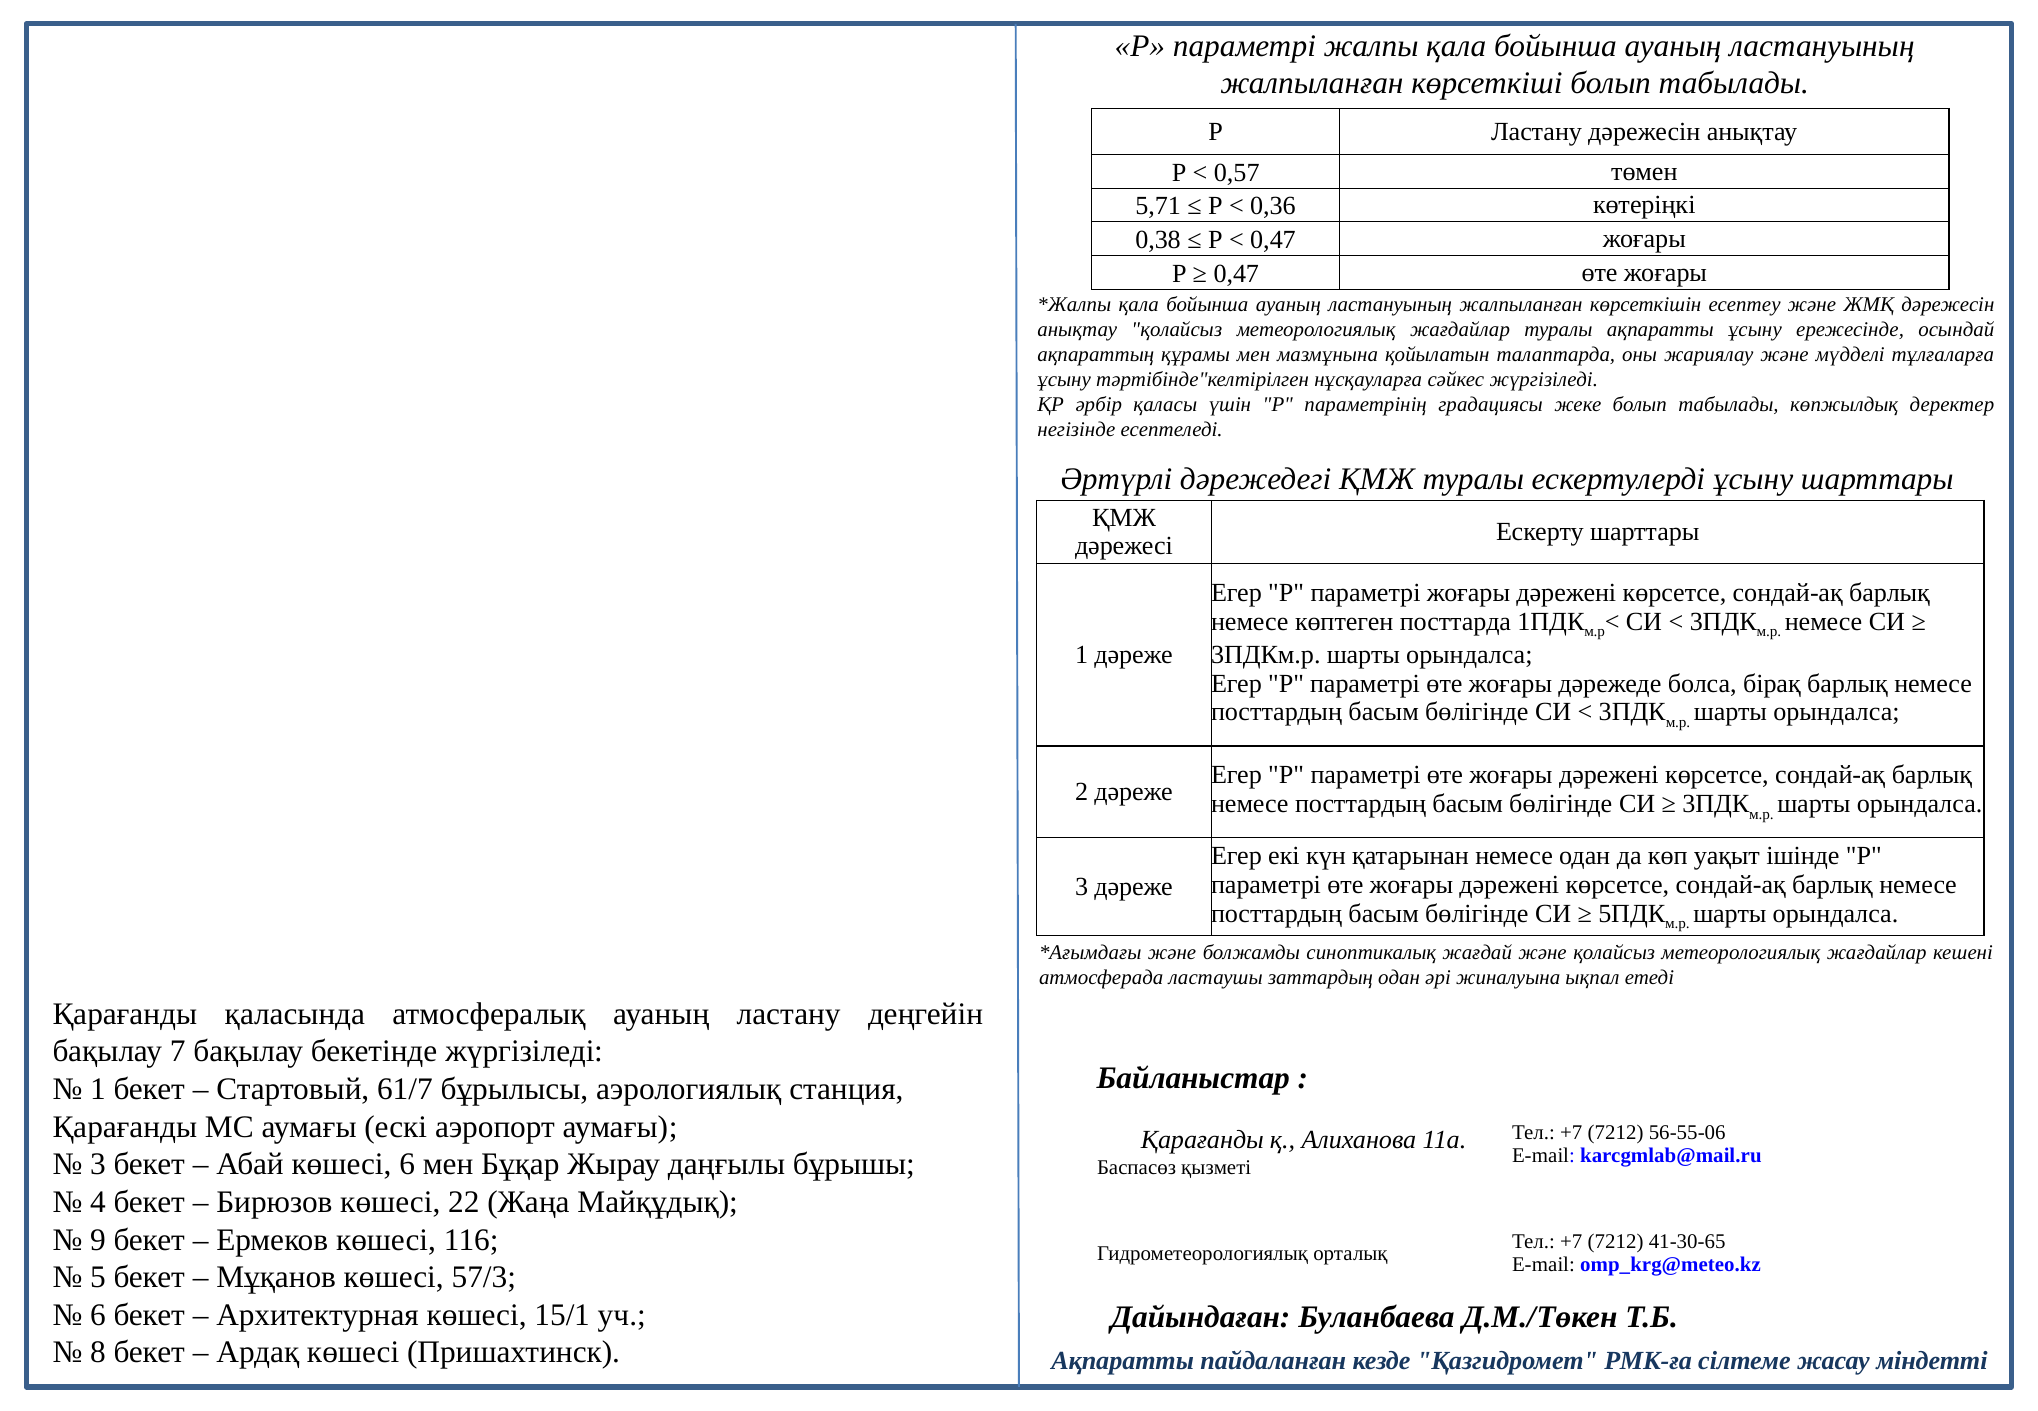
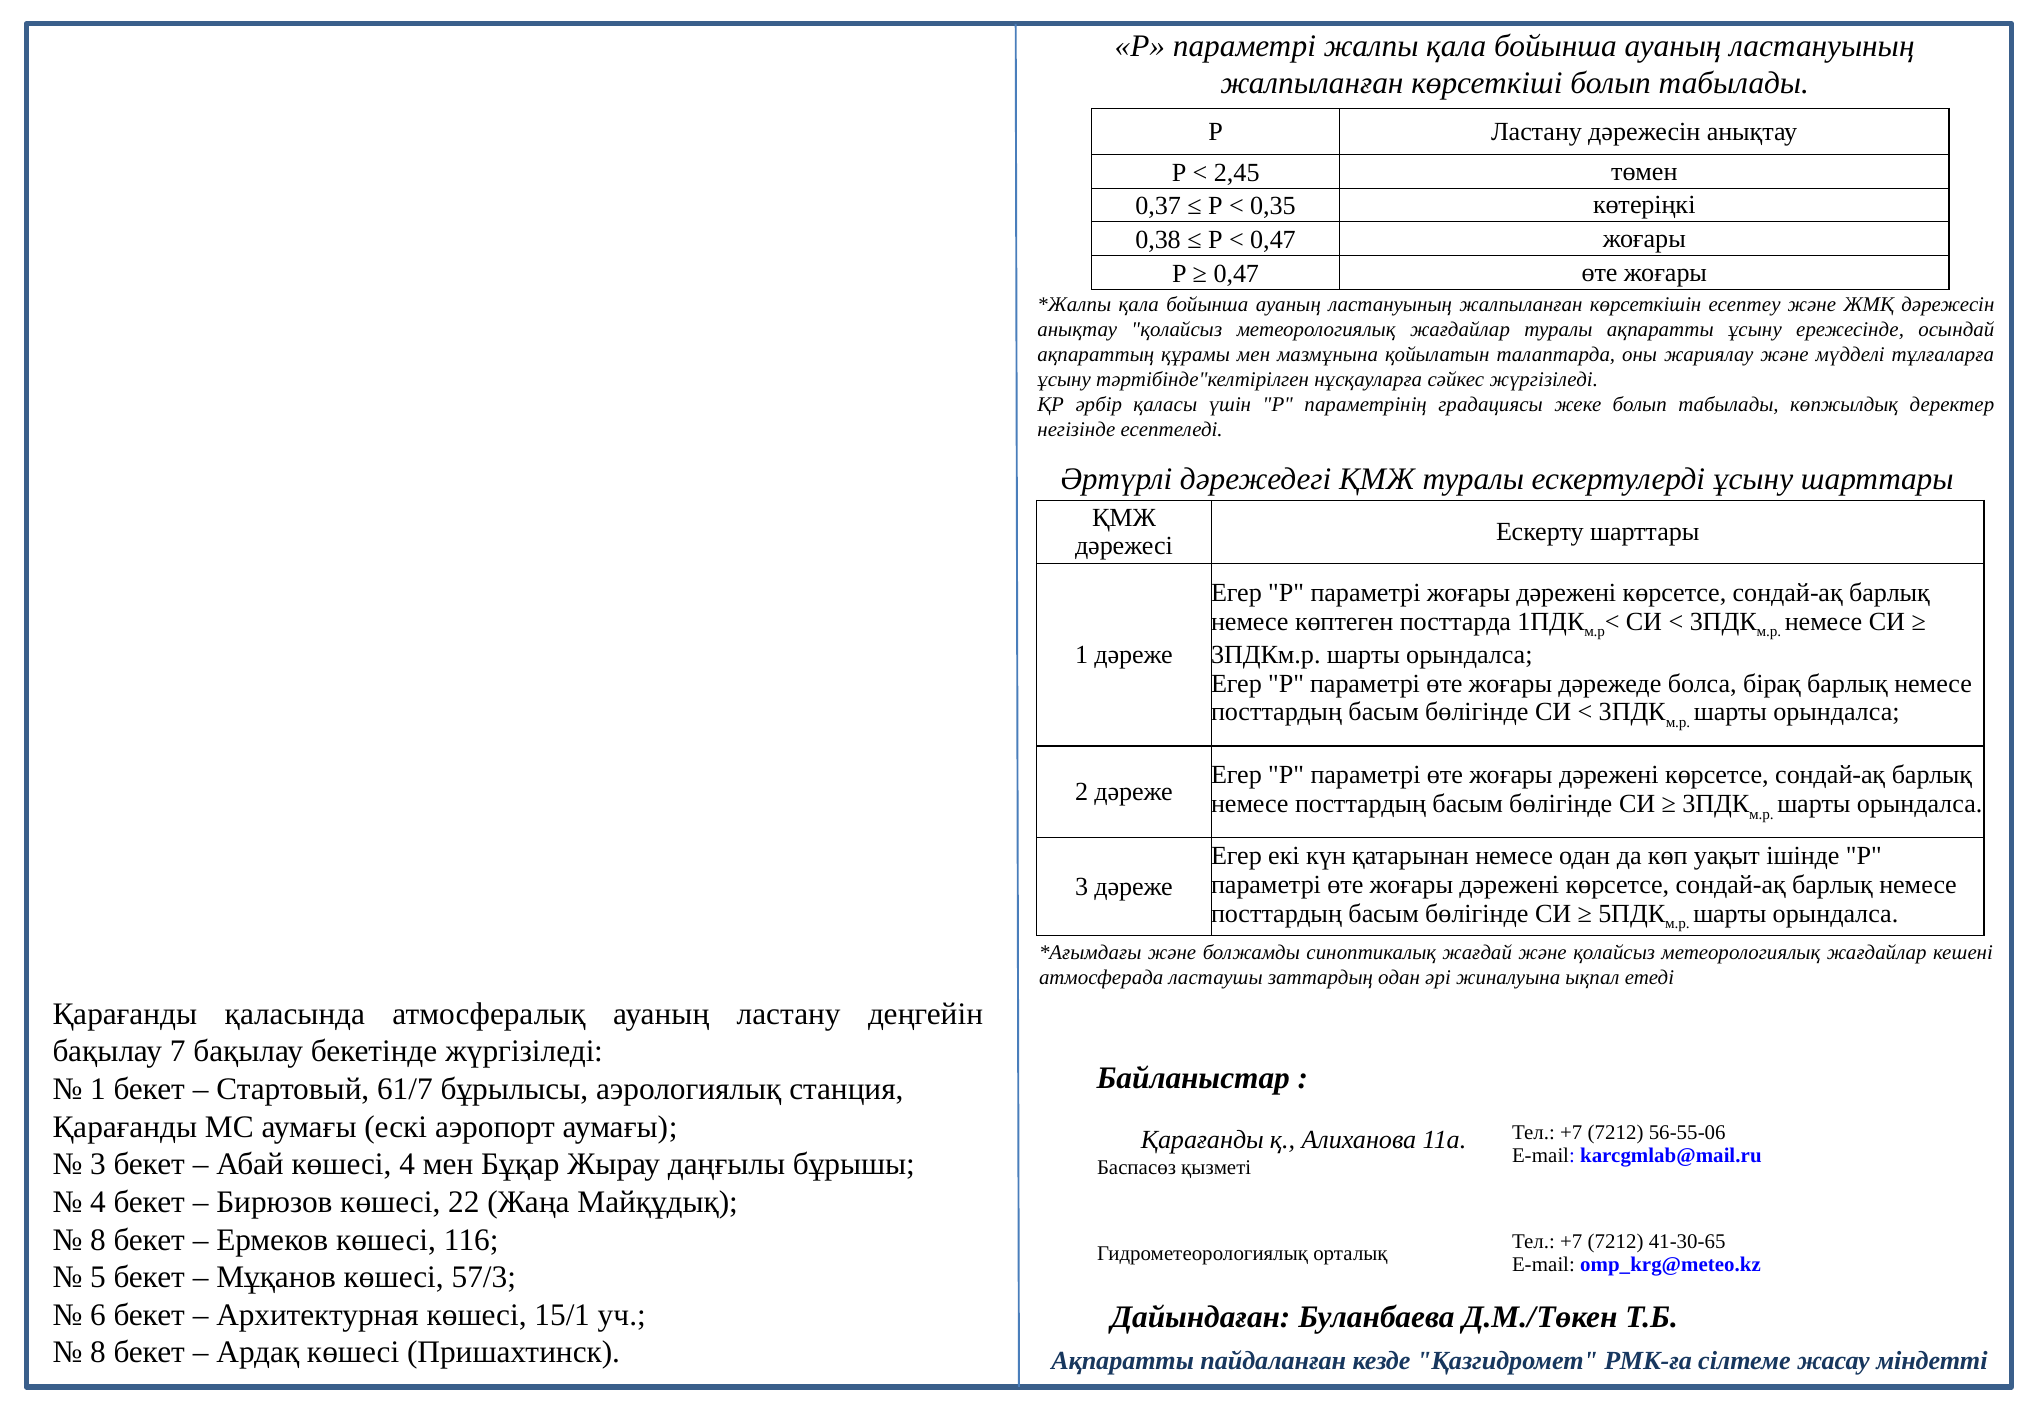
0,57: 0,57 -> 2,45 (1237, 173)
5,71: 5,71 -> 0,37 (1158, 206)
0,36: 0,36 -> 0,35 (1273, 206)
көшесі 6: 6 -> 4 (407, 1164)
9: 9 -> 8 (98, 1240)
